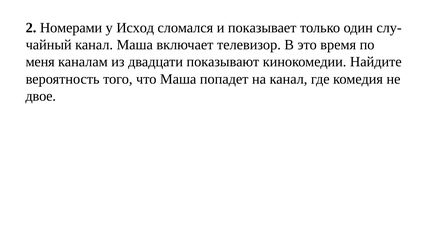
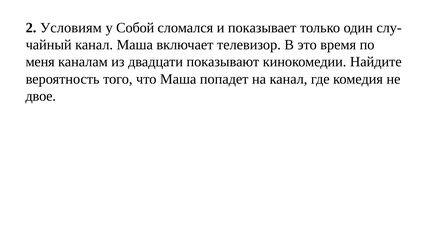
Номерами: Номерами -> Условиям (71, 28)
Исход: Исход -> Собой (135, 28)
